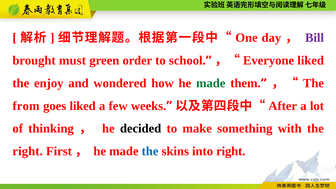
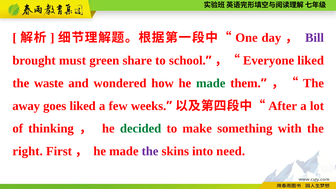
order: order -> share (137, 61)
enjoy: enjoy -> waste (49, 83)
from: from -> away (26, 106)
decided colour: black -> green (141, 129)
the colour: blue -> purple (150, 151)
into right: right -> need (231, 151)
